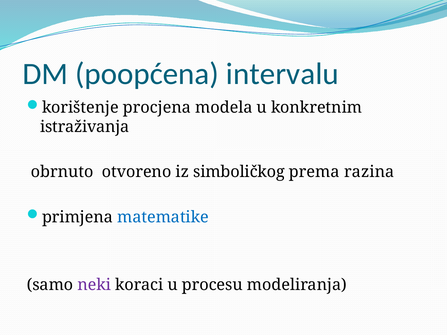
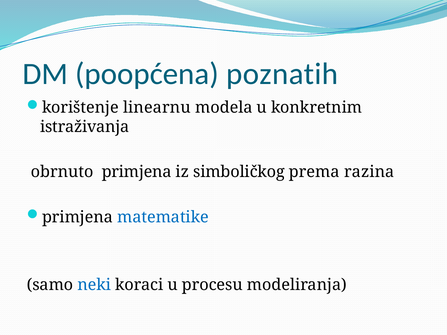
intervalu: intervalu -> poznatih (282, 74)
procjena: procjena -> linearnu (157, 108)
obrnuto otvoreno: otvoreno -> primjena (137, 172)
neki colour: purple -> blue (94, 285)
